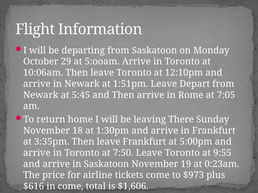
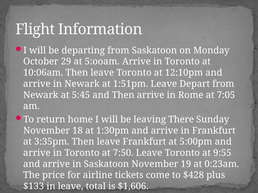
$973: $973 -> $428 (194, 176)
$616: $616 -> $133 (34, 187)
in come: come -> leave (71, 187)
